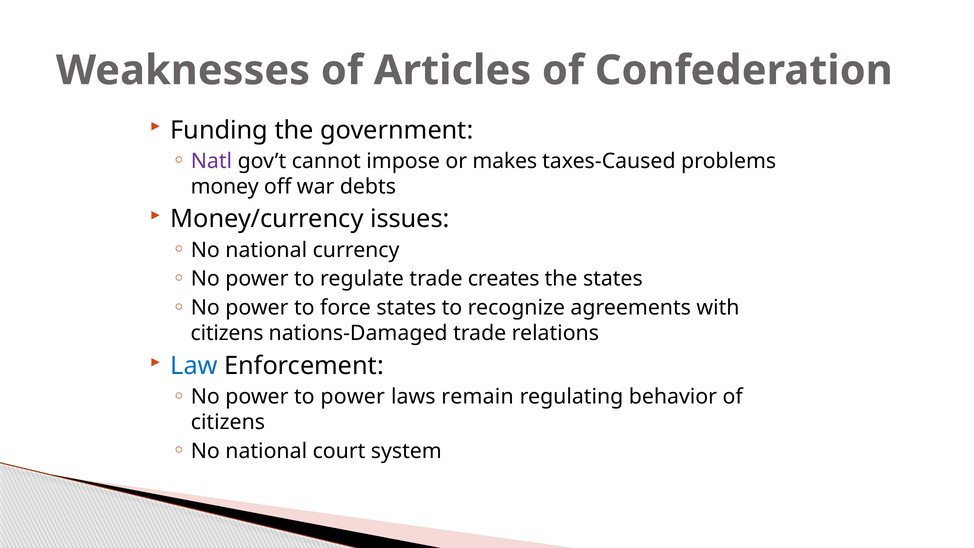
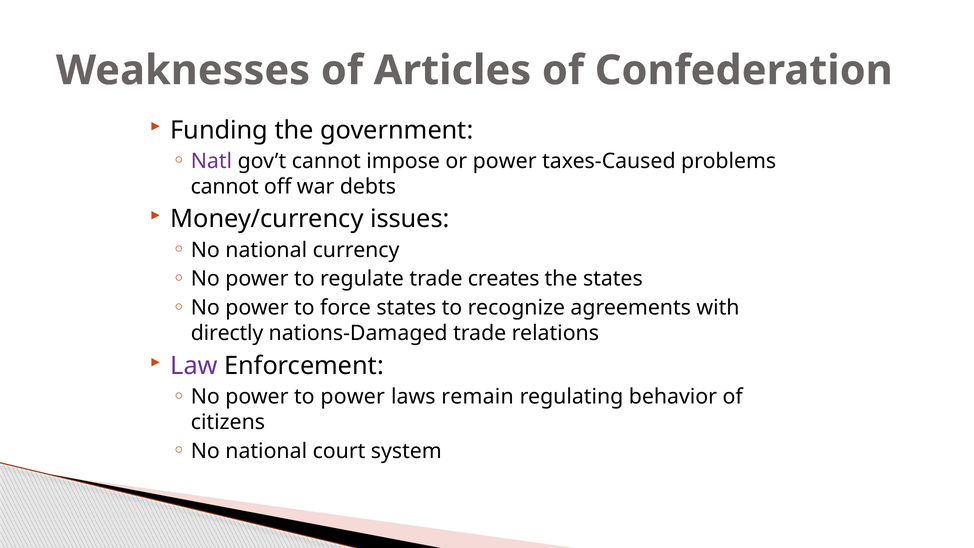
or makes: makes -> power (505, 161)
money: money -> cannot (225, 187)
citizens: citizens -> directly (227, 333)
Law colour: blue -> purple (194, 366)
